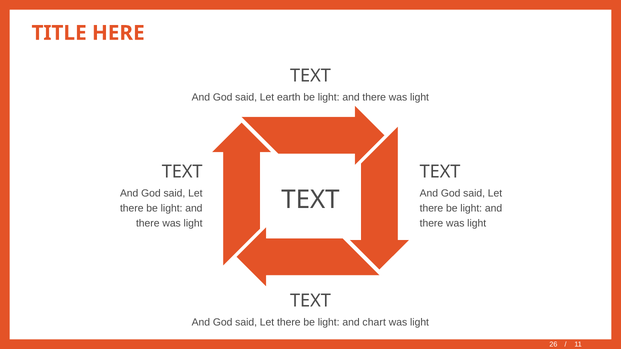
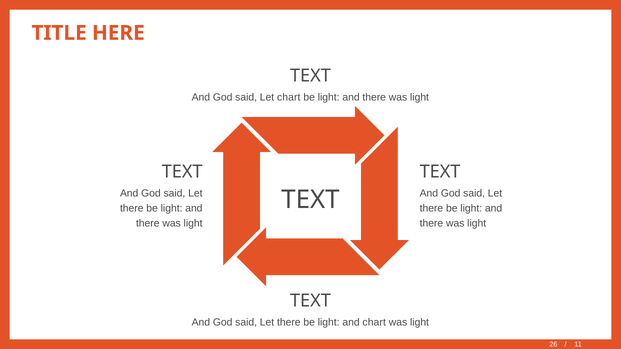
Let earth: earth -> chart (289, 98)
